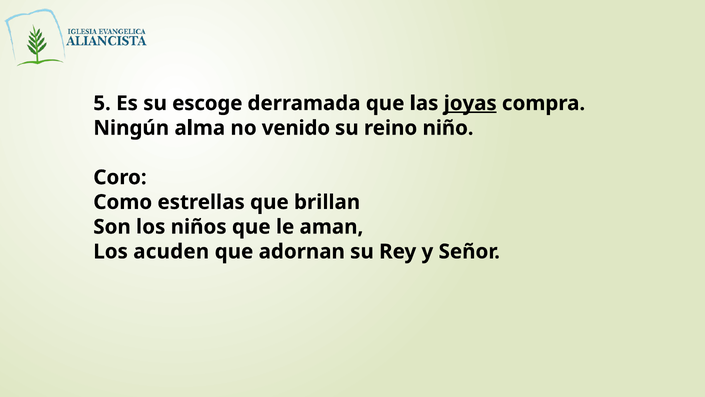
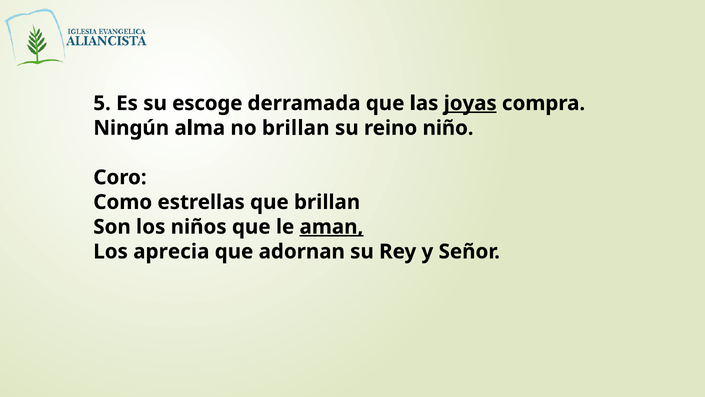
no venido: venido -> brillan (296, 128)
aman underline: none -> present (331, 227)
acuden: acuden -> aprecia (171, 251)
